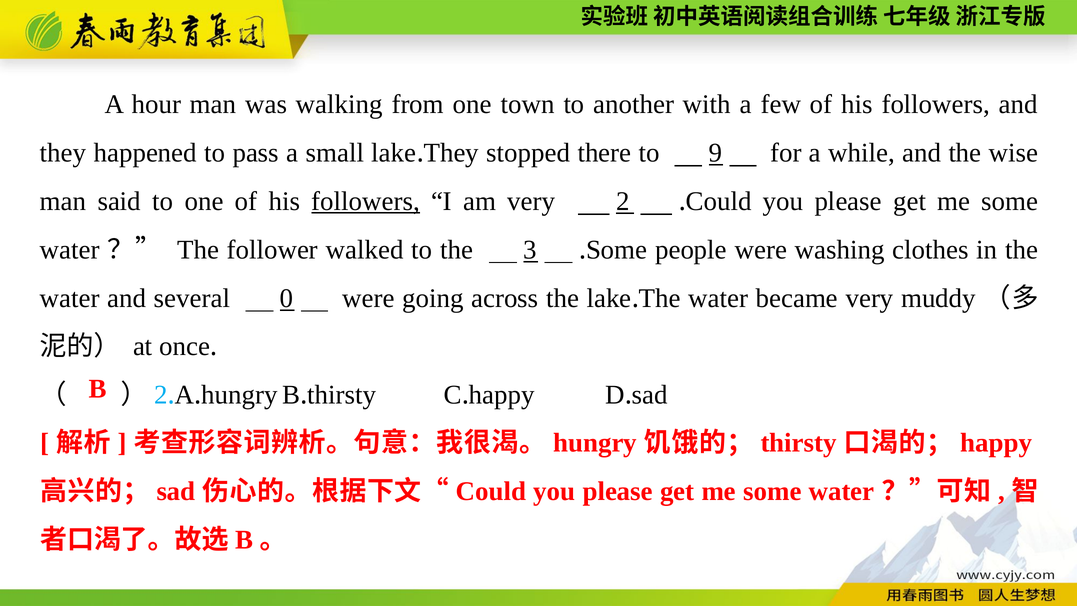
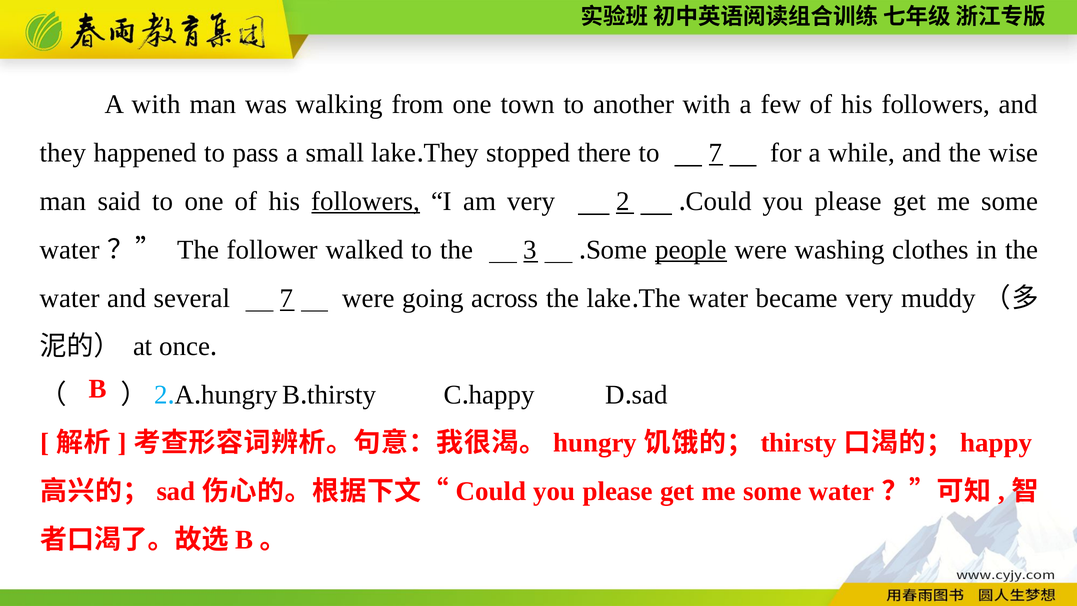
A hour: hour -> with (156, 104)
to 9: 9 -> 7 (715, 153)
people underline: none -> present (691, 250)
several 0: 0 -> 7 (287, 298)
